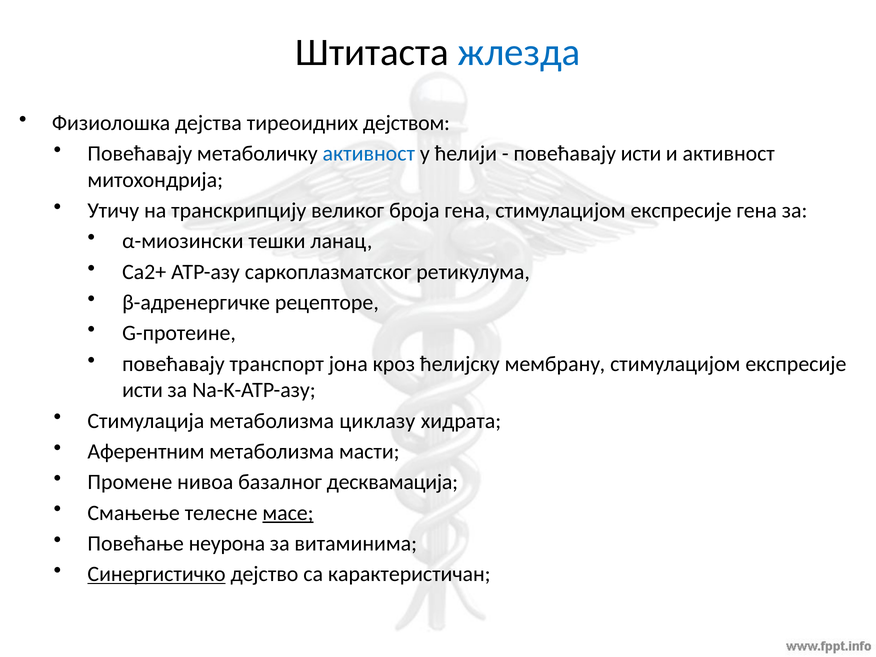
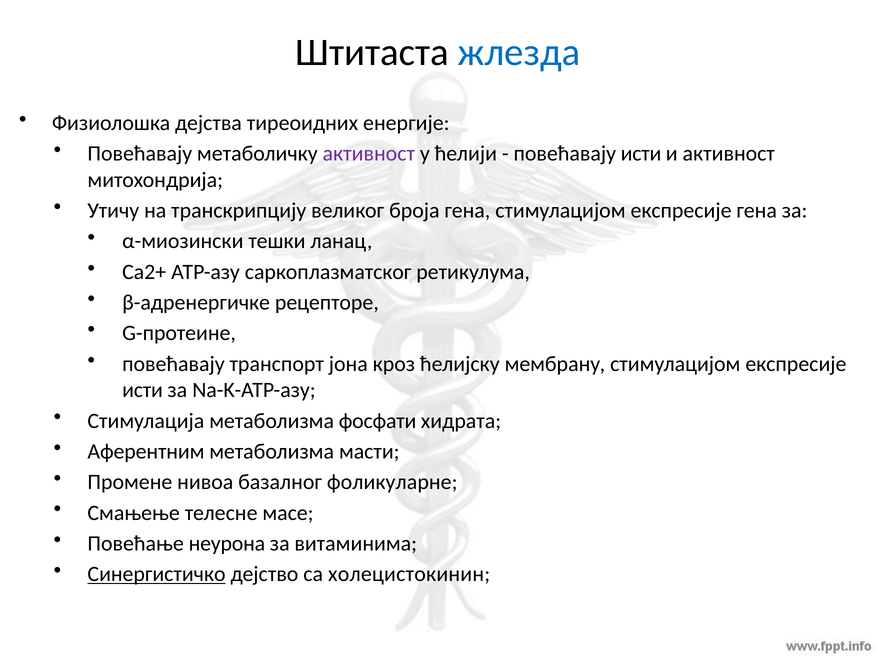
дејством: дејством -> енергије (406, 123)
активност colour: blue -> purple (369, 154)
циклазу: циклазу -> фосфати (378, 421)
десквамација: десквамација -> фоликуларне (392, 482)
масе underline: present -> none (288, 513)
карактеристичан: карактеристичан -> холецистокинин (409, 574)
